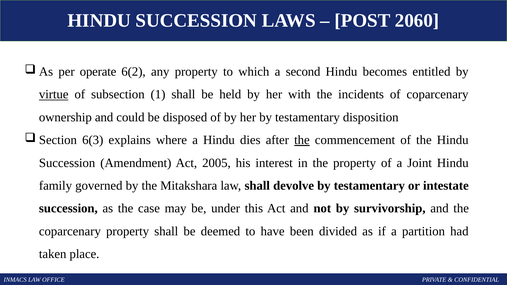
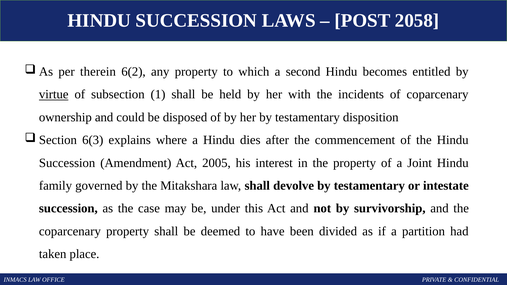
2060: 2060 -> 2058 (417, 20)
operate: operate -> therein (98, 72)
the underline: present -> none (302, 140)
